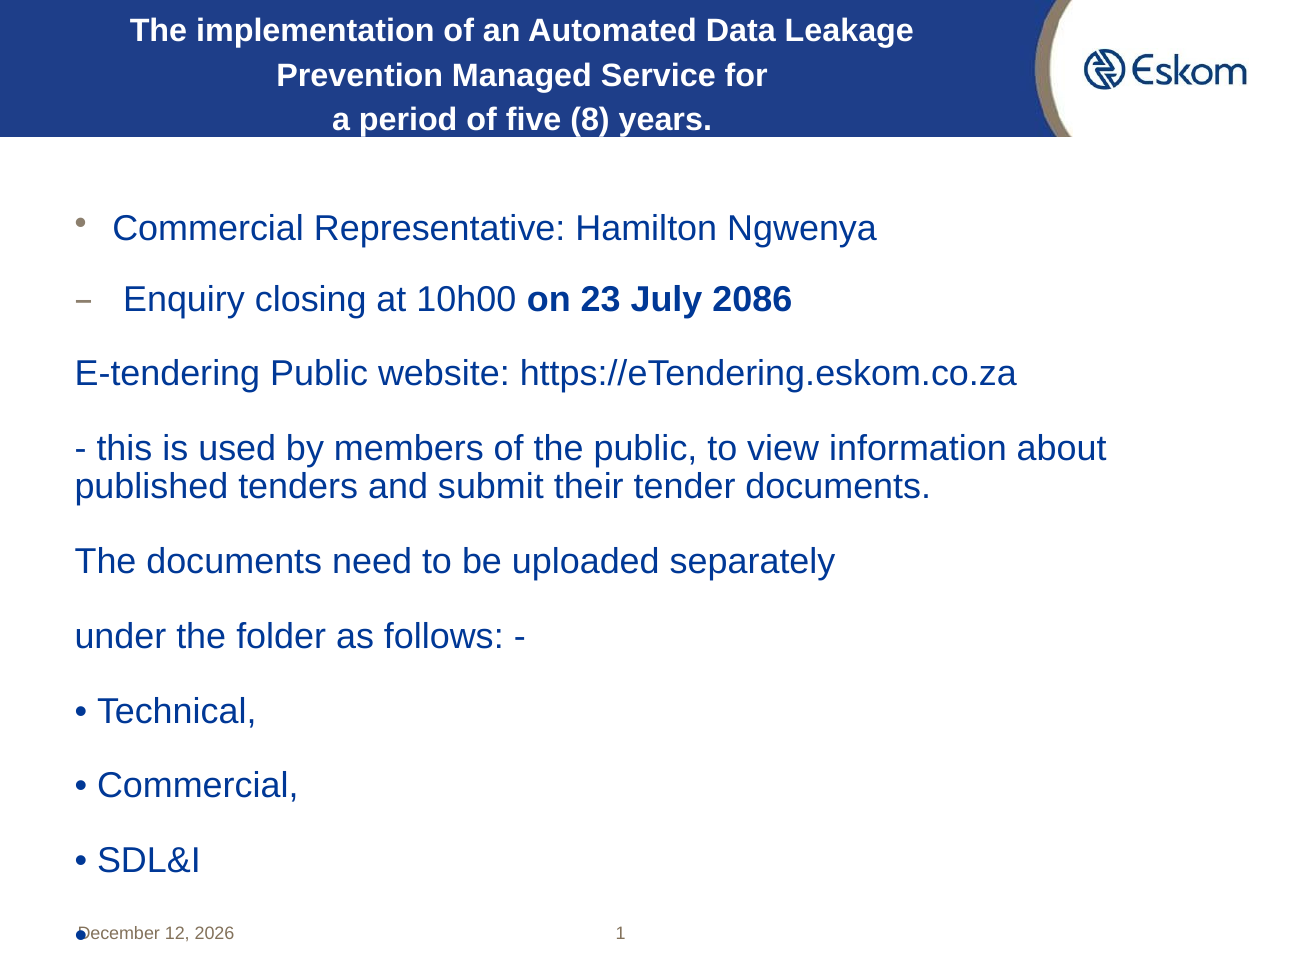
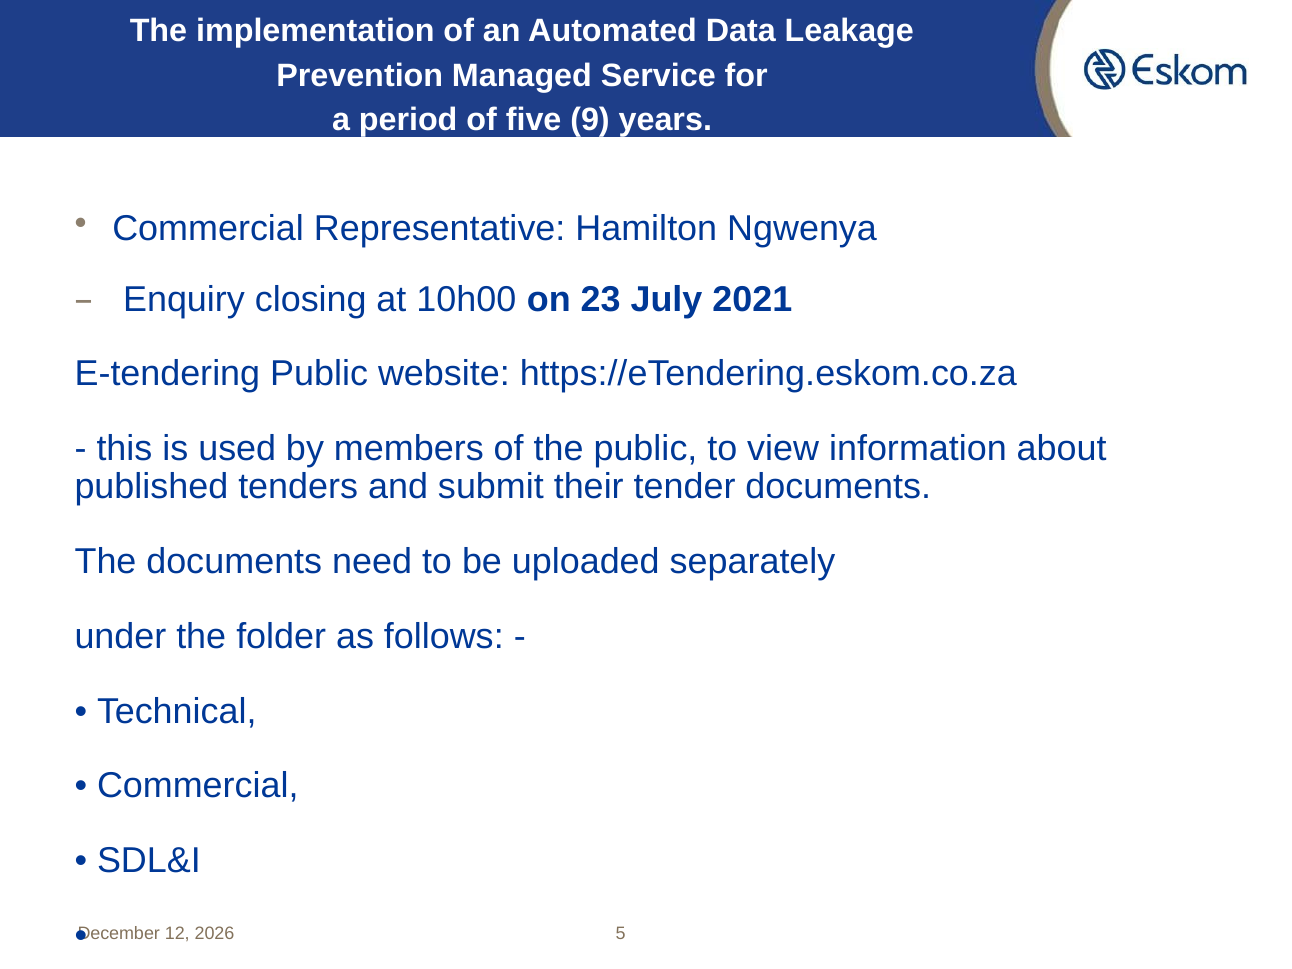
8: 8 -> 9 (590, 120)
2086: 2086 -> 2021 (752, 300)
1: 1 -> 5 (621, 934)
